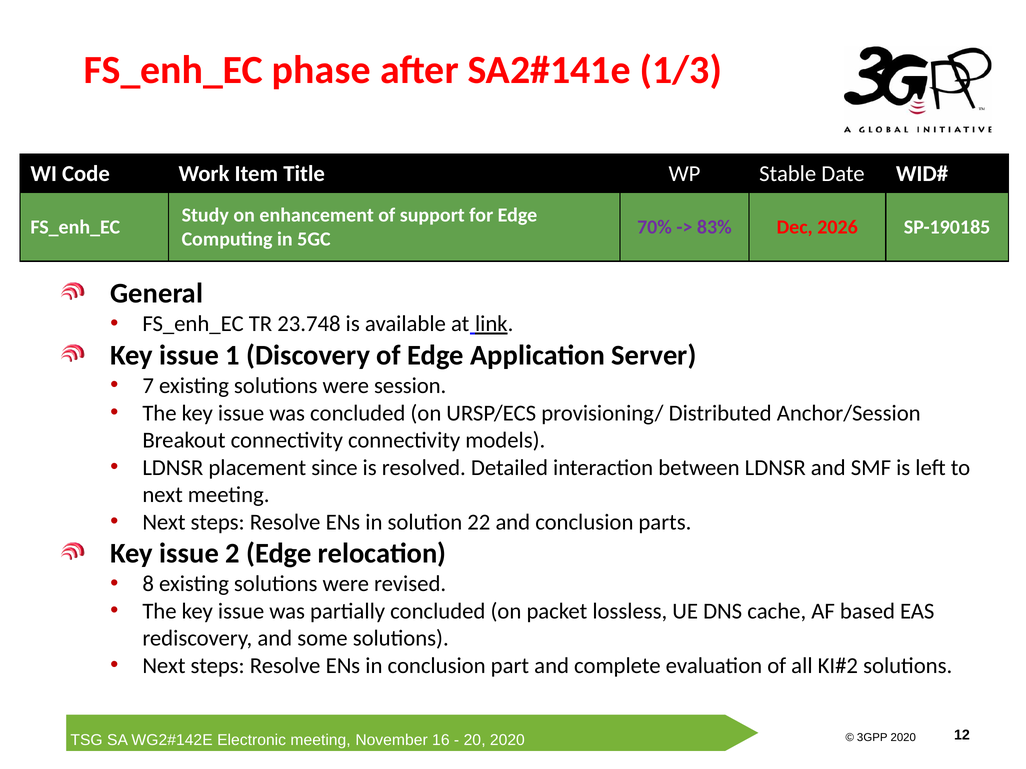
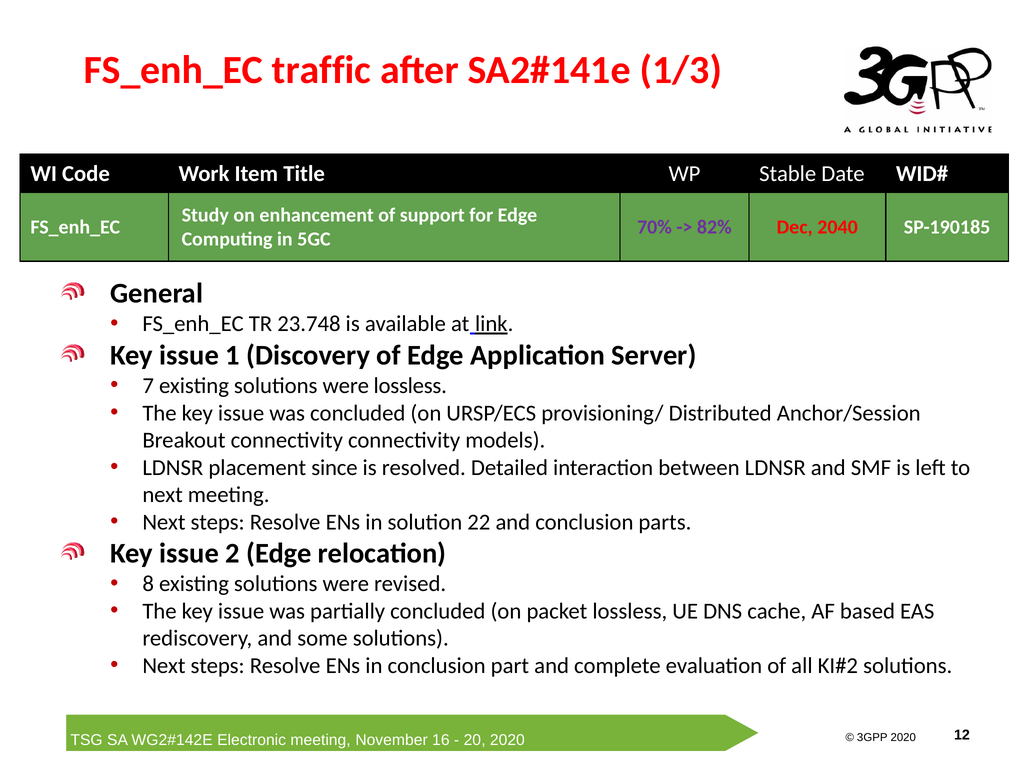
phase: phase -> traffic (321, 70)
83%: 83% -> 82% (714, 227)
2026: 2026 -> 2040 (838, 227)
were session: session -> lossless (410, 386)
